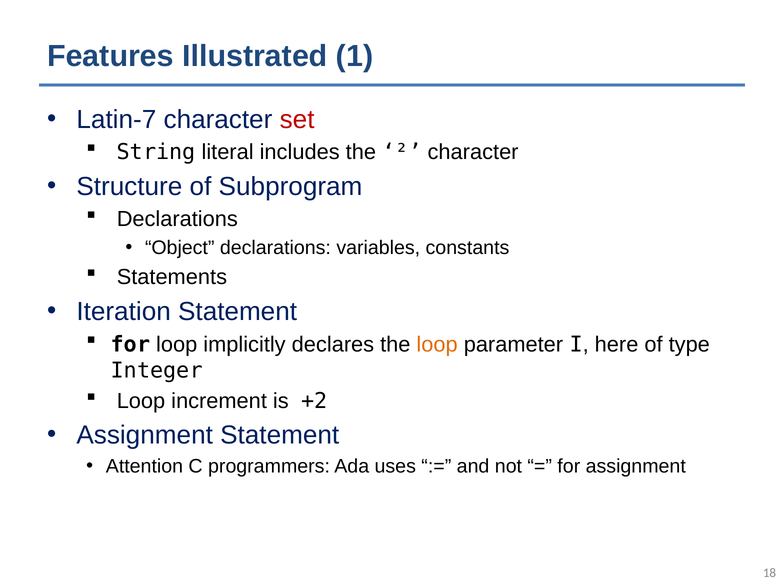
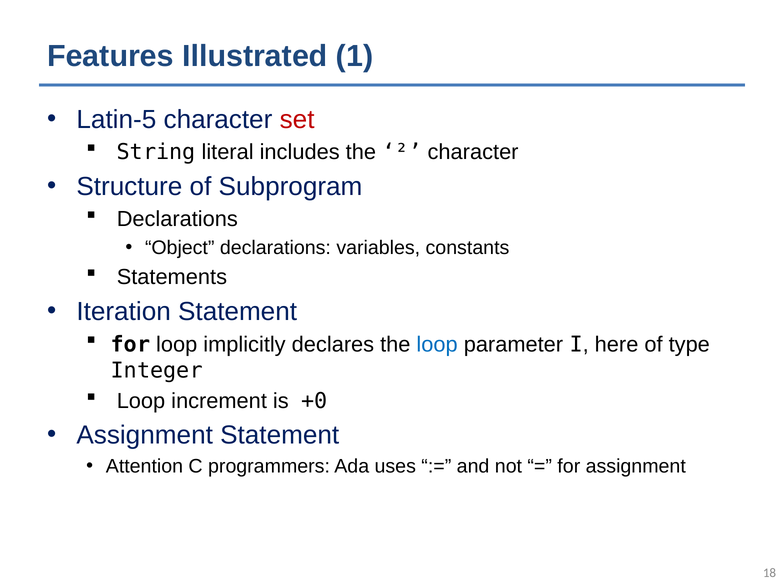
Latin-7: Latin-7 -> Latin-5 (116, 119)
loop colour: orange -> blue (437, 344)
+2: +2 -> +0 (314, 401)
